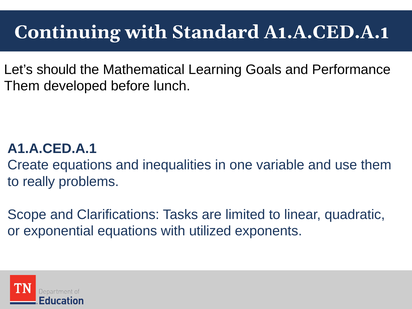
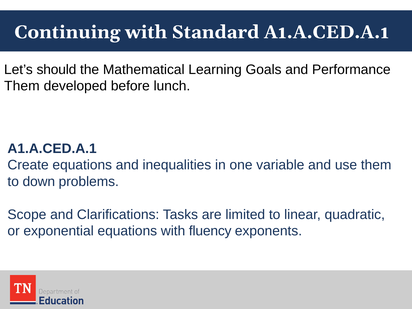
really: really -> down (39, 182)
utilized: utilized -> fluency (210, 231)
